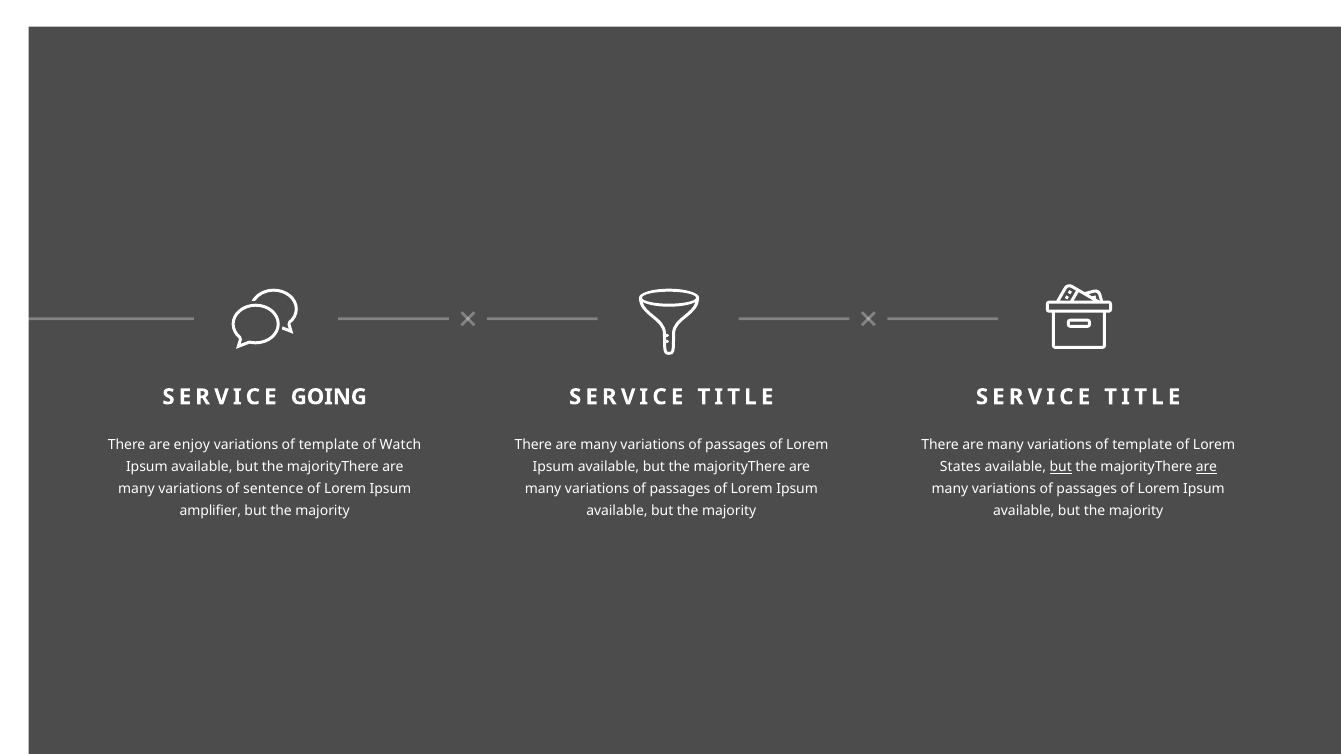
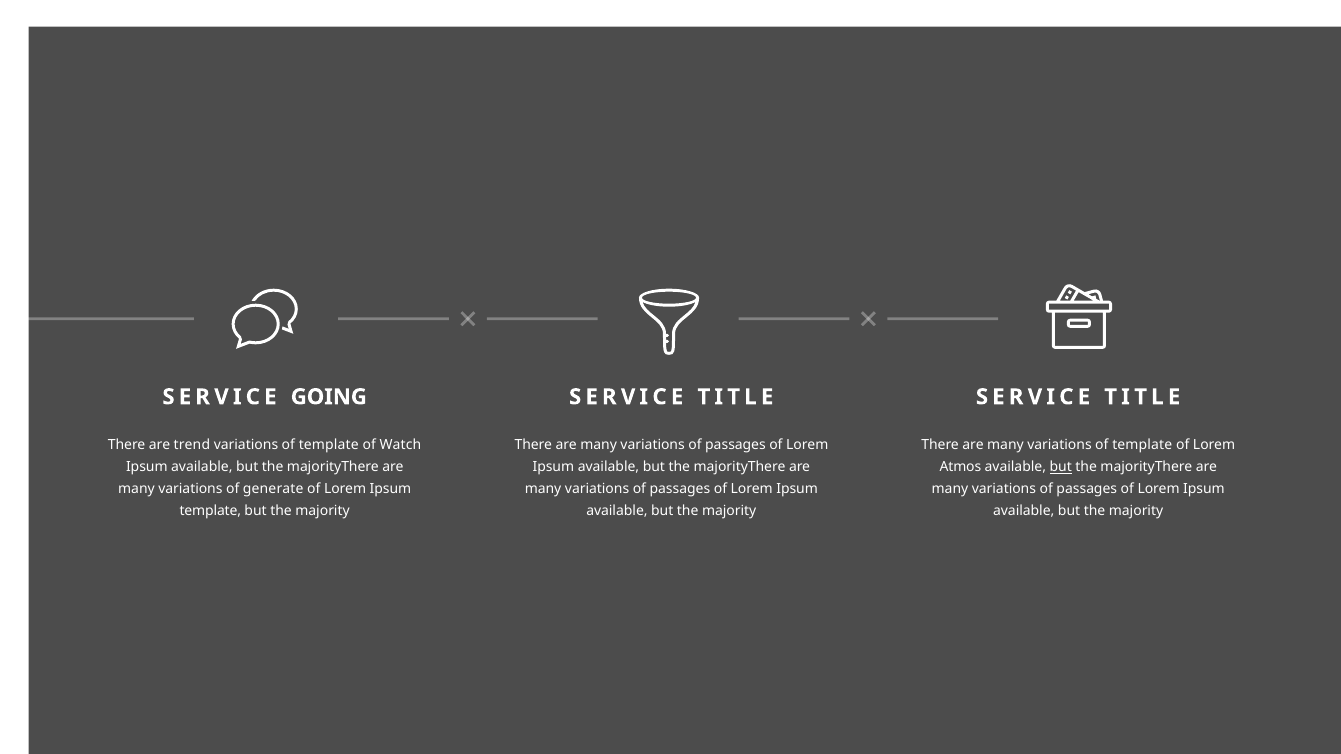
enjoy: enjoy -> trend (192, 445)
States: States -> Atmos (960, 467)
are underline: present -> none (1206, 467)
sentence: sentence -> generate (273, 489)
amplifier: amplifier -> template (210, 511)
